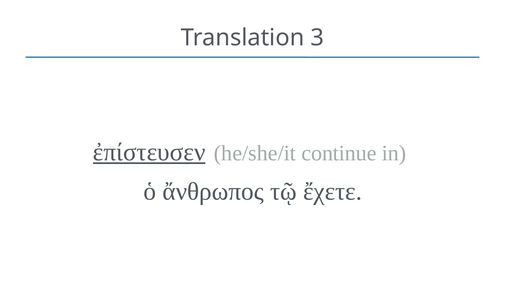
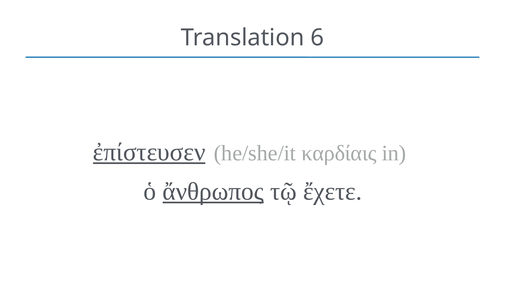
3: 3 -> 6 (317, 38)
continue: continue -> καρδίαις (339, 153)
ἄνθρωπος underline: none -> present (213, 192)
